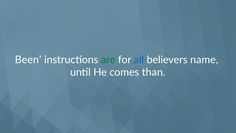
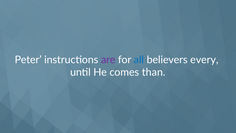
Been: Been -> Peter (28, 60)
are colour: green -> purple (108, 60)
name: name -> every (204, 60)
